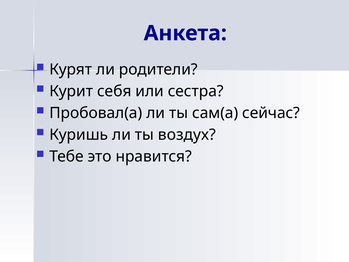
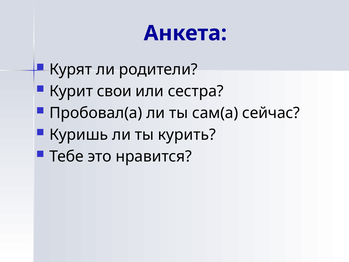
себя: себя -> свои (114, 91)
воздух: воздух -> курить (187, 135)
